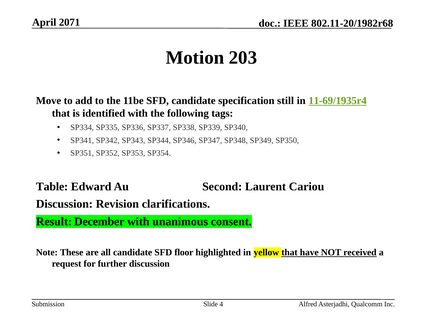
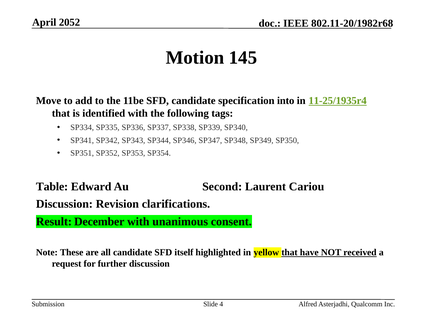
2071: 2071 -> 2052 (69, 22)
203: 203 -> 145 (243, 58)
still: still -> into (286, 101)
11-69/1935r4: 11-69/1935r4 -> 11-25/1935r4 (338, 101)
floor: floor -> itself (184, 253)
